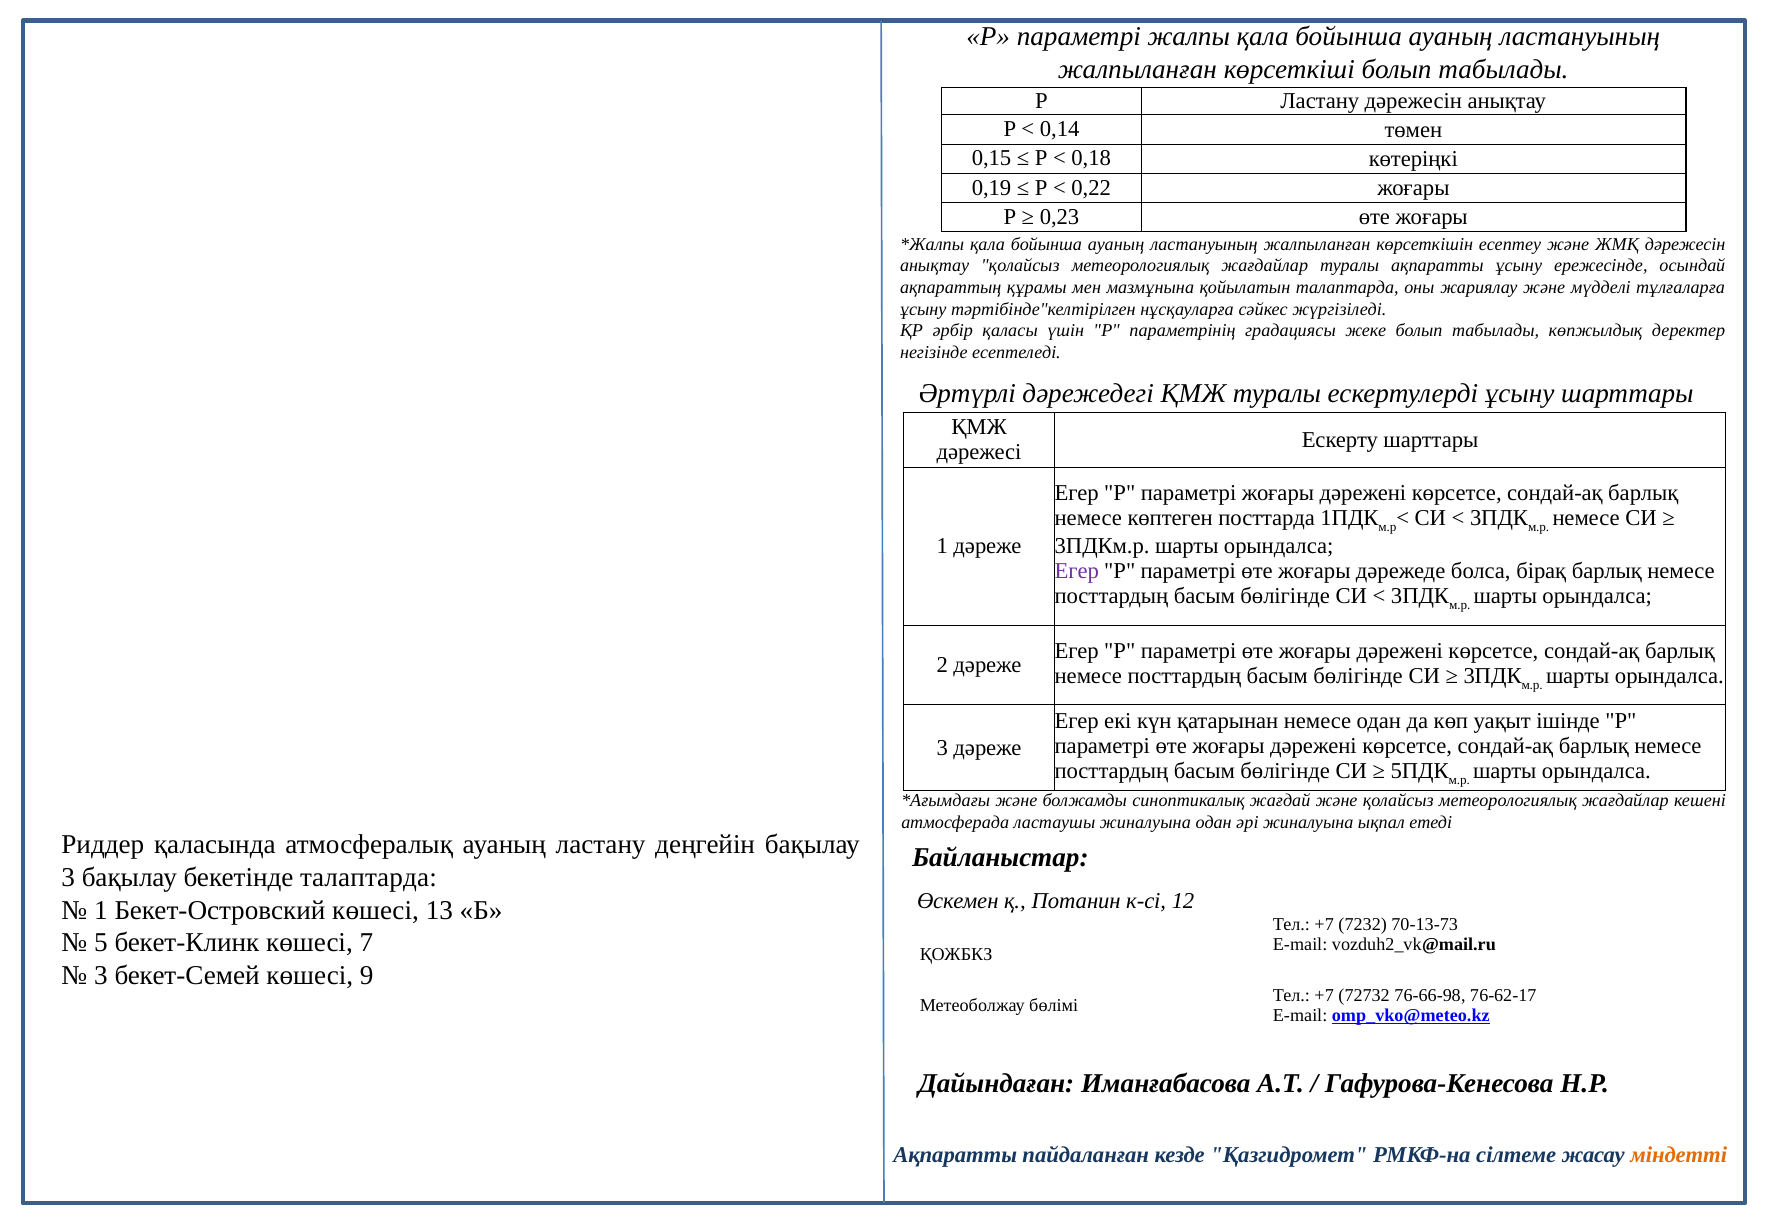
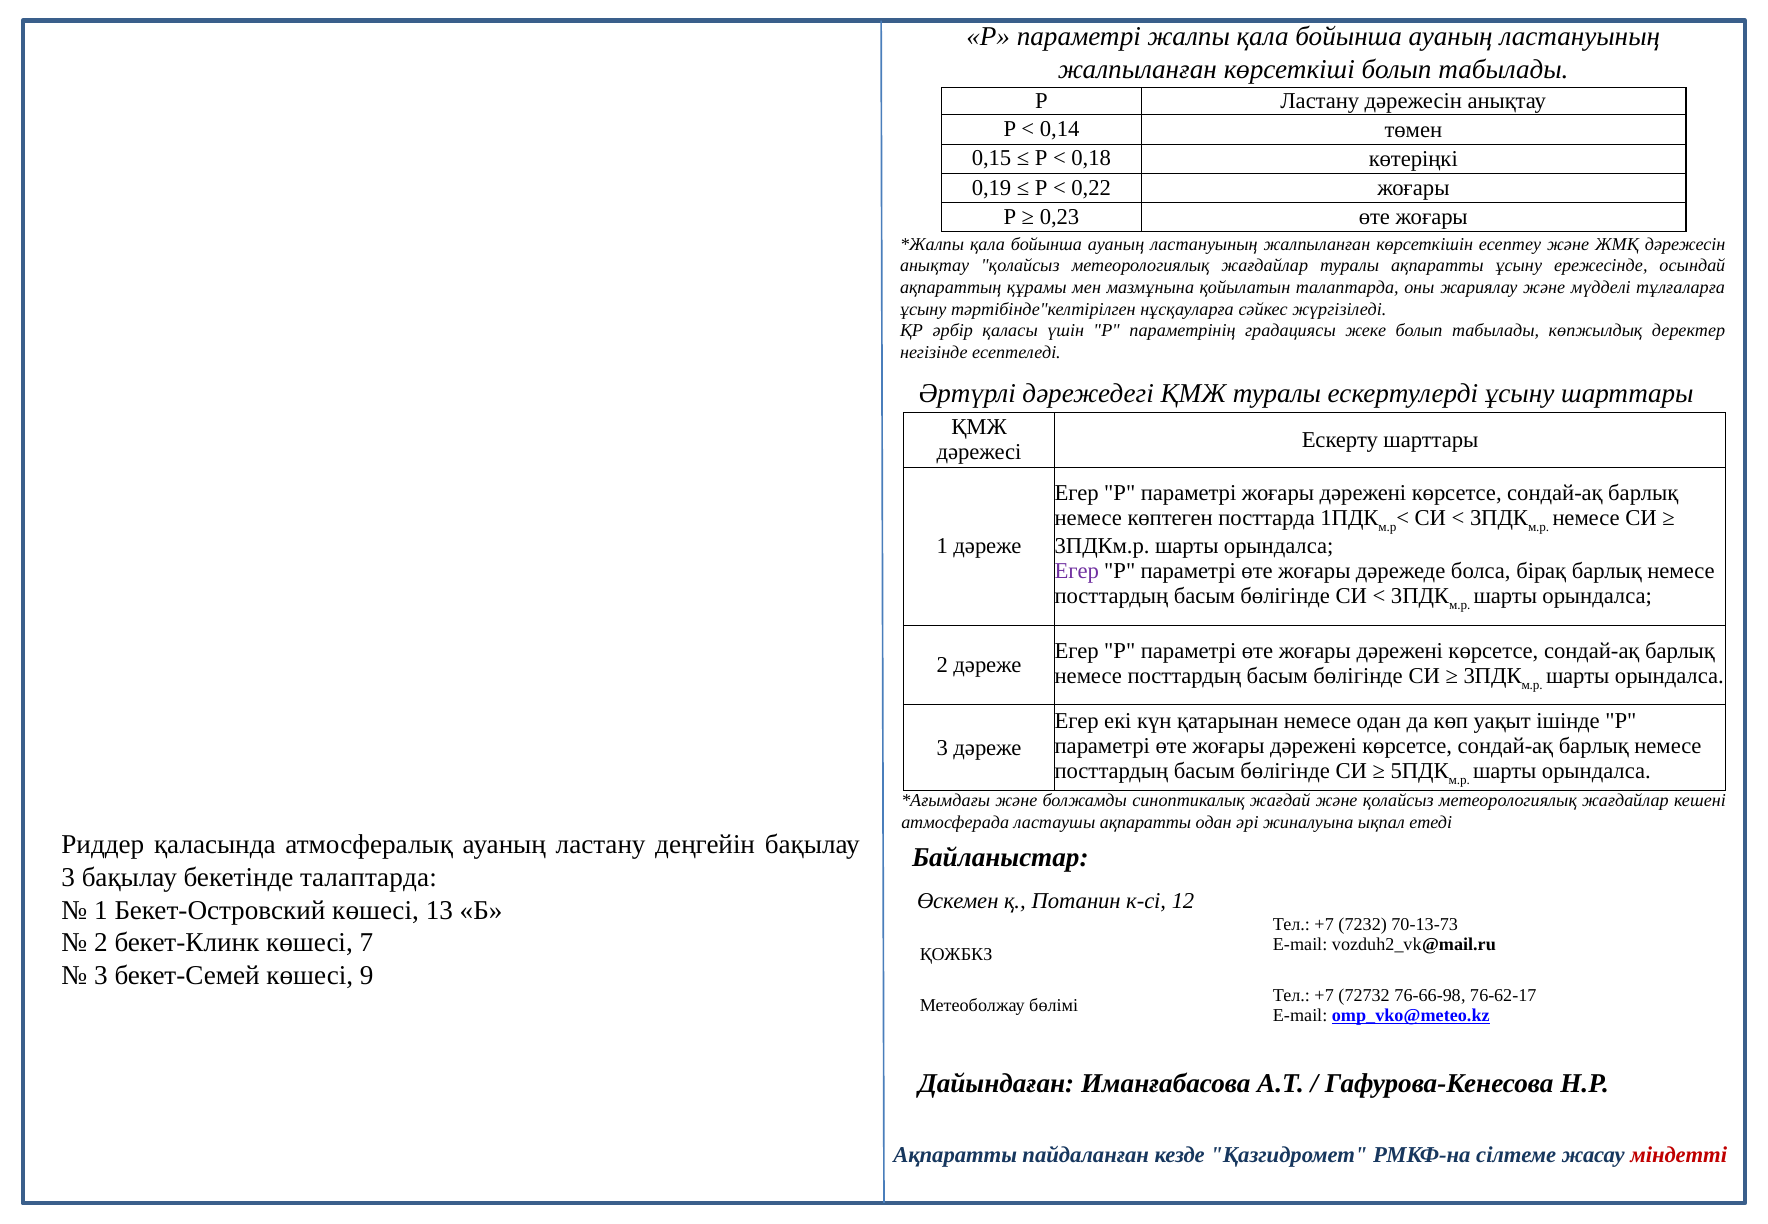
ластаушы жиналуына: жиналуына -> ақпаратты (1145, 823)
5: 5 -> 2 (101, 943)
міндетті colour: orange -> red (1679, 1155)
